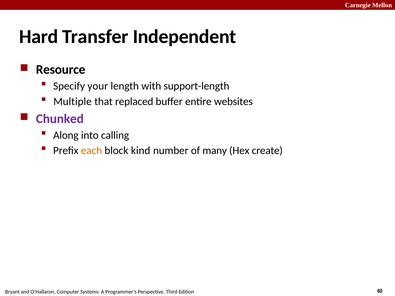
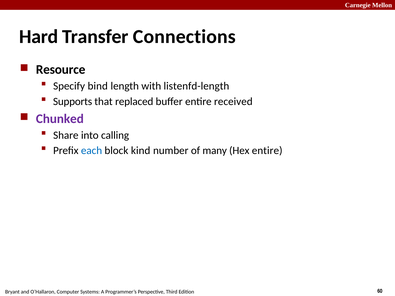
Independent: Independent -> Connections (184, 37)
your: your -> bind (98, 86)
support-length: support-length -> listenfd-length (196, 86)
Multiple: Multiple -> Supports (73, 102)
websites: websites -> received (233, 102)
Along: Along -> Share (66, 135)
each colour: orange -> blue (92, 151)
Hex create: create -> entire (267, 151)
